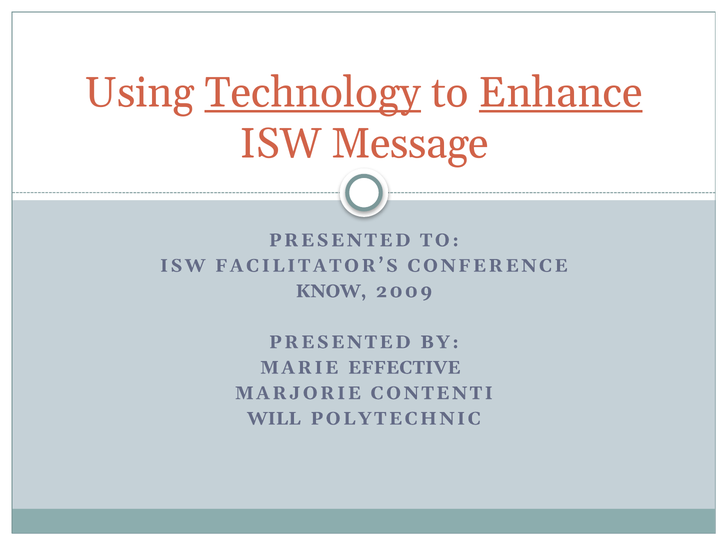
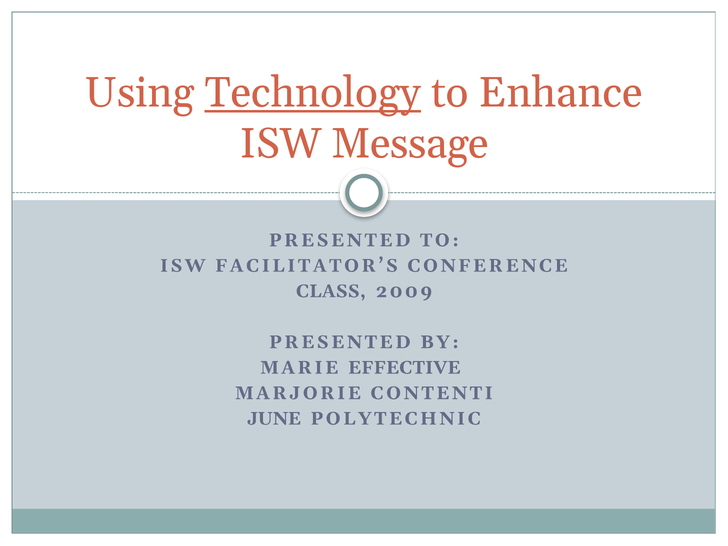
Enhance underline: present -> none (561, 93)
KNOW: KNOW -> CLASS (331, 291)
WILL: WILL -> JUNE (274, 419)
